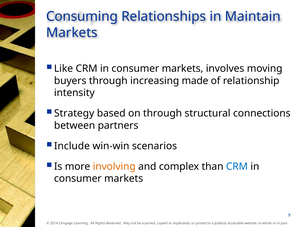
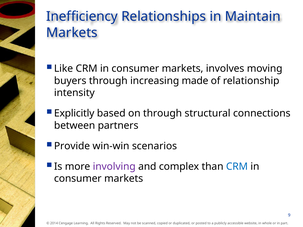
Consuming: Consuming -> Inefficiency (82, 16)
Strategy: Strategy -> Explicitly (74, 113)
Include: Include -> Provide (72, 146)
involving colour: orange -> purple (114, 167)
